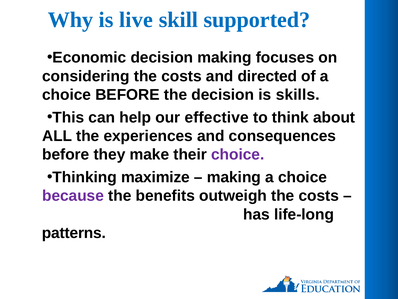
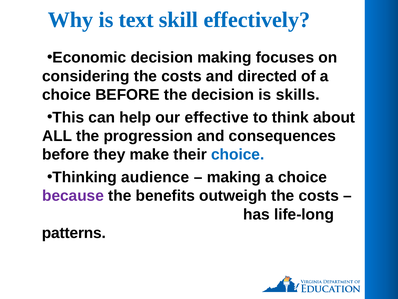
live: live -> text (136, 20)
supported: supported -> effectively (257, 20)
experiences: experiences -> progression (148, 136)
choice colour: purple -> blue (238, 154)
maximize: maximize -> audience (155, 177)
